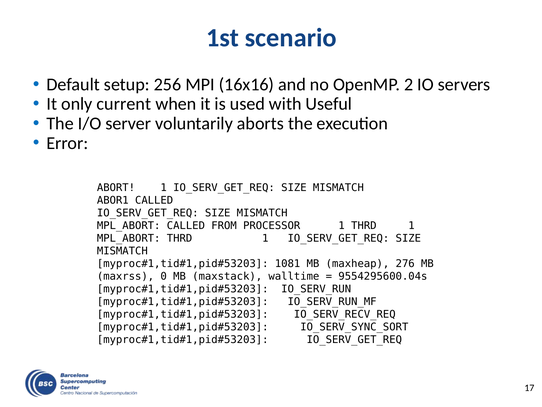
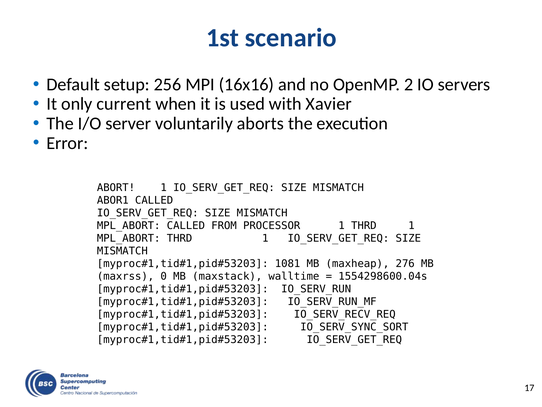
Useful: Useful -> Xavier (329, 104)
9554295600.04s: 9554295600.04s -> 1554298600.04s (383, 276)
